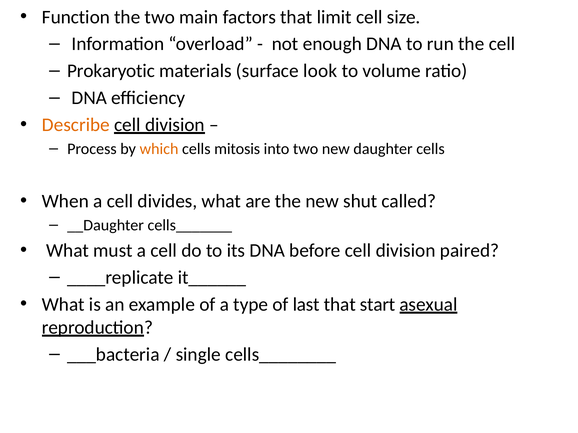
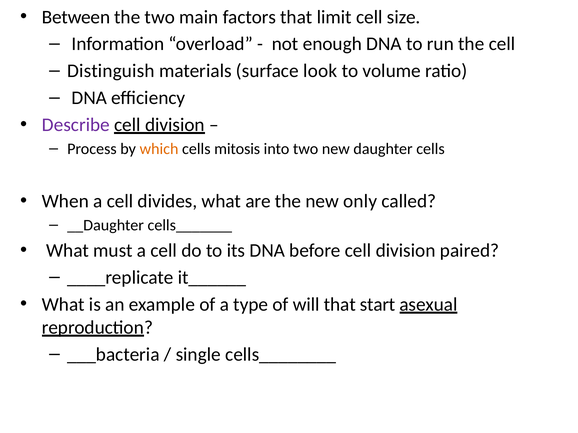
Function: Function -> Between (76, 17)
Prokaryotic: Prokaryotic -> Distinguish (111, 71)
Describe colour: orange -> purple (76, 125)
shut: shut -> only (360, 201)
last: last -> will (306, 305)
